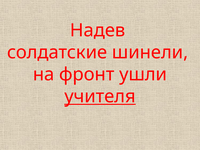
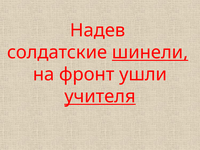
шинели underline: none -> present (150, 52)
